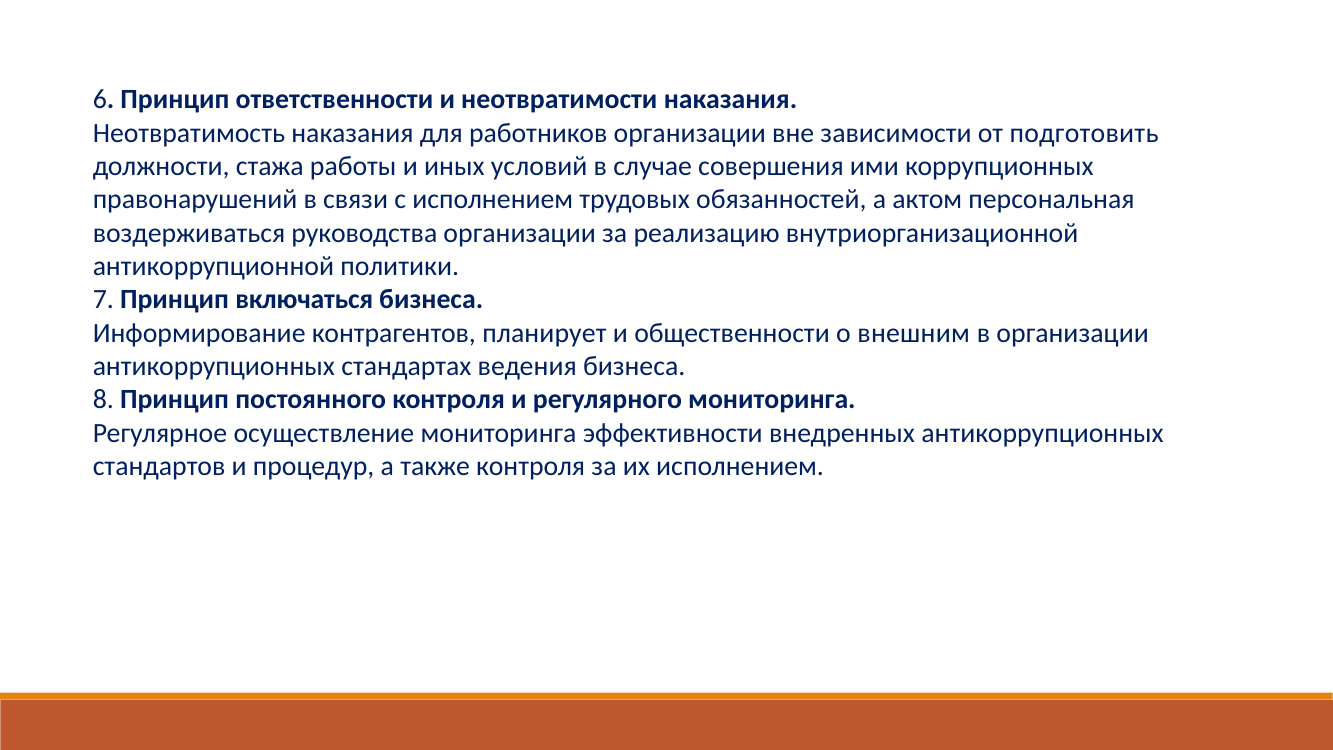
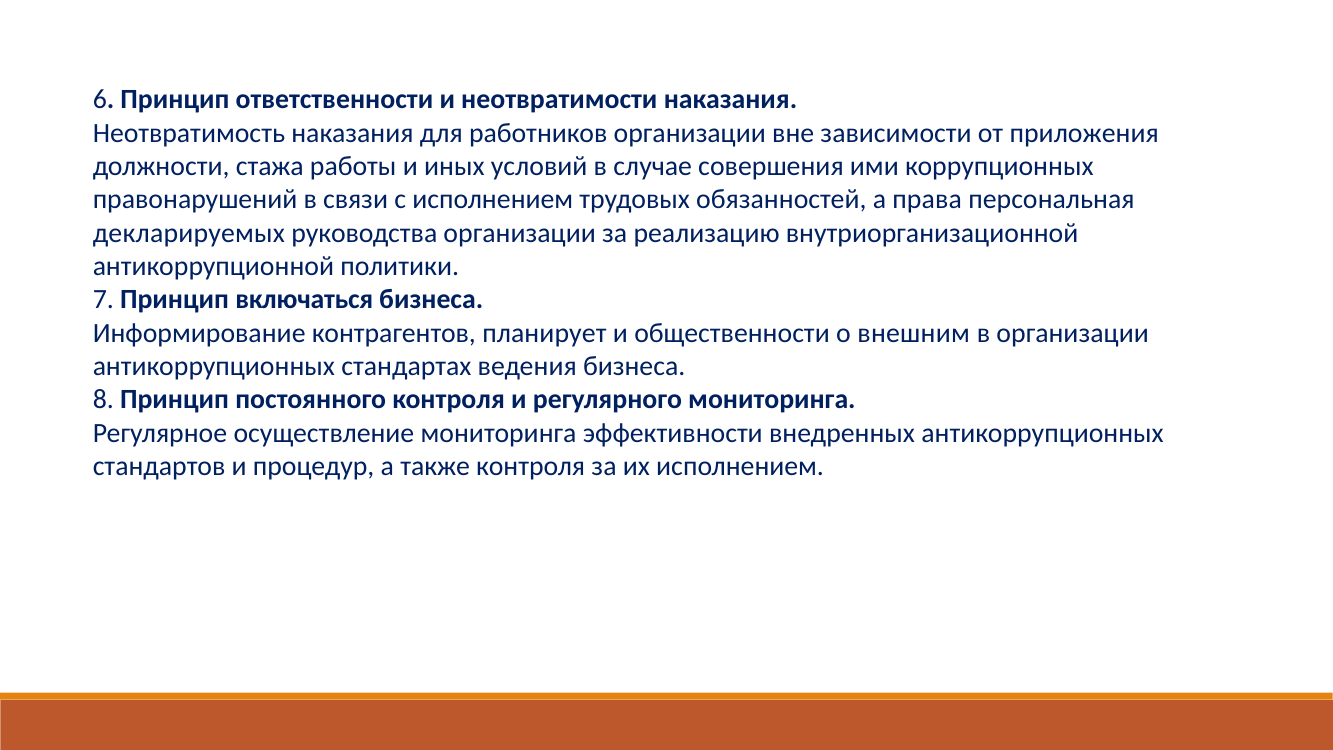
подготовить: подготовить -> приложения (1084, 133)
актом: актом -> права (927, 199)
воздерживаться: воздерживаться -> декларируемых (189, 233)
